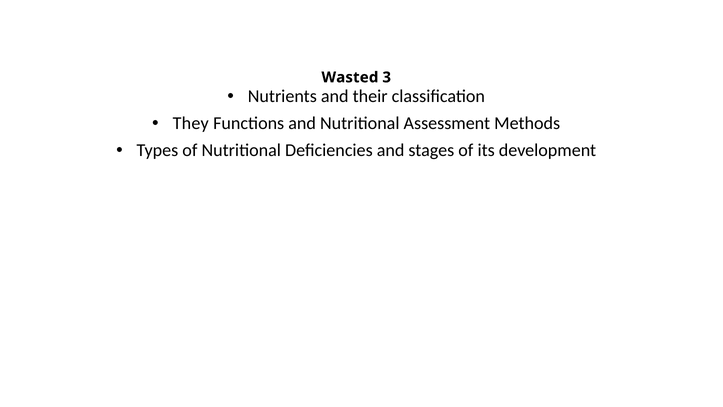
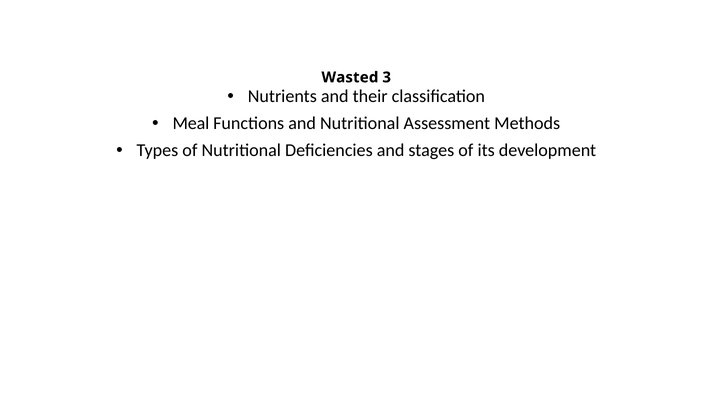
They: They -> Meal (191, 123)
